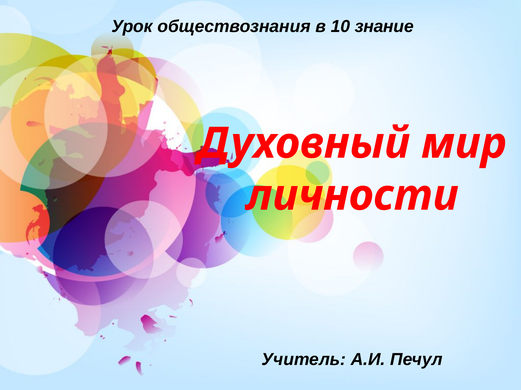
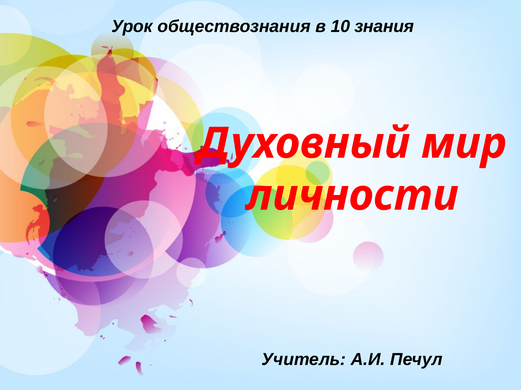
знание: знание -> знания (384, 26)
